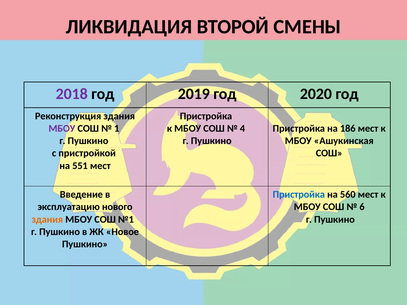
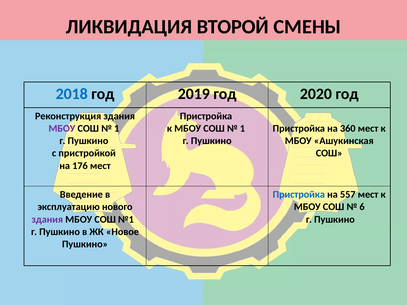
2018 colour: purple -> blue (72, 94)
4: 4 -> 1 (242, 129)
186: 186 -> 360 (348, 129)
551: 551 -> 176 (80, 166)
560: 560 -> 557 (348, 195)
здания colour: orange -> purple (47, 220)
